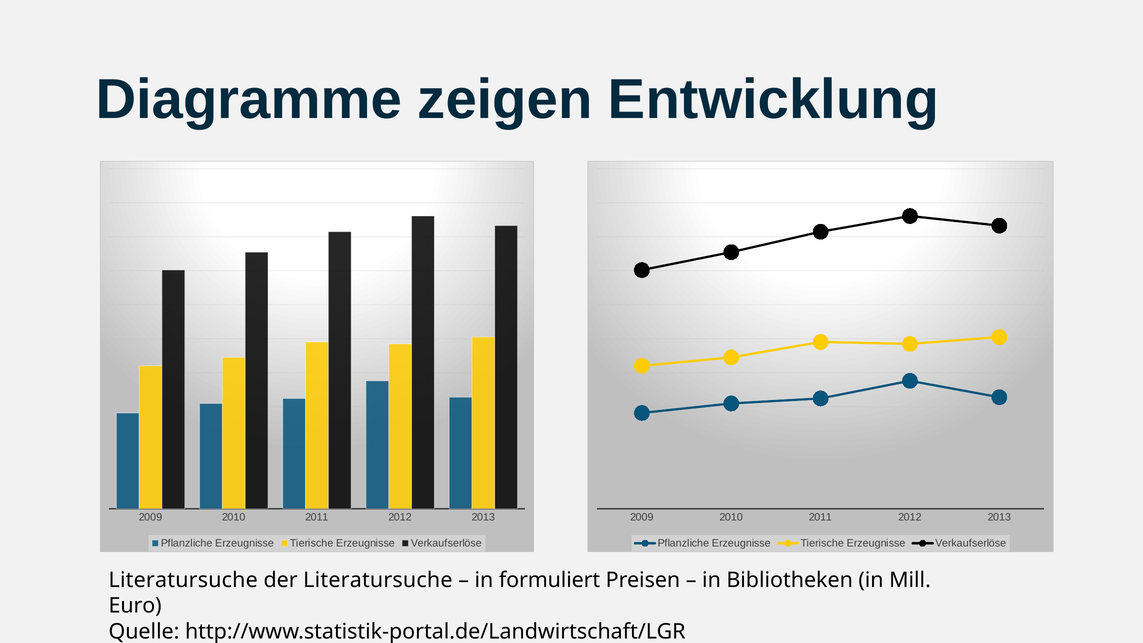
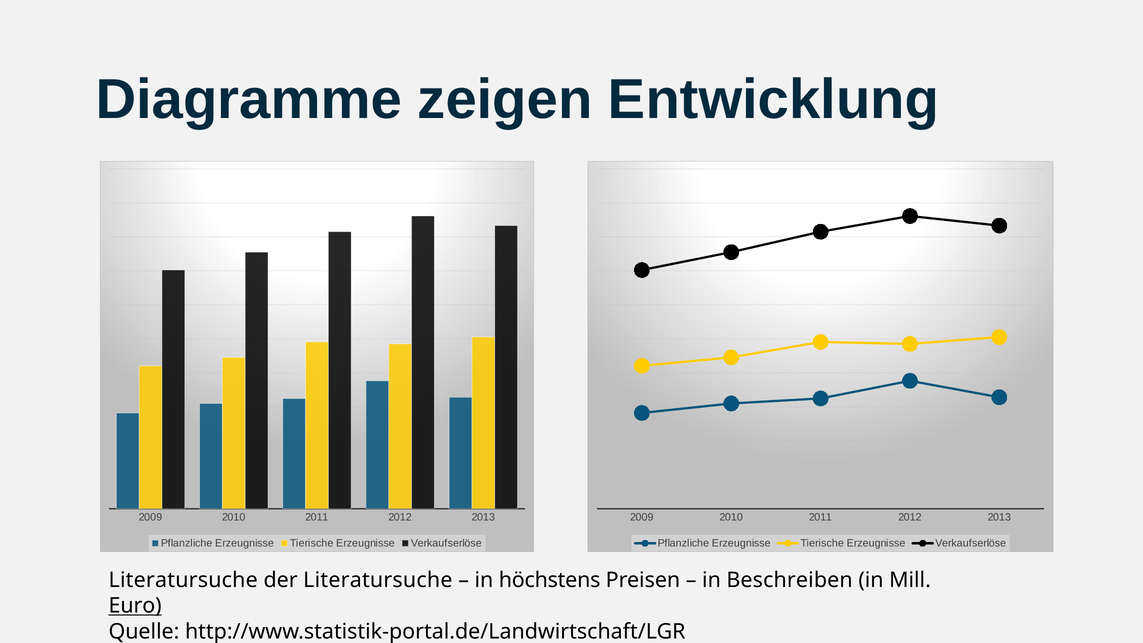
formuliert: formuliert -> höchstens (550, 580)
Bibliotheken: Bibliotheken -> Beschreiben (790, 580)
Euro underline: none -> present (135, 606)
